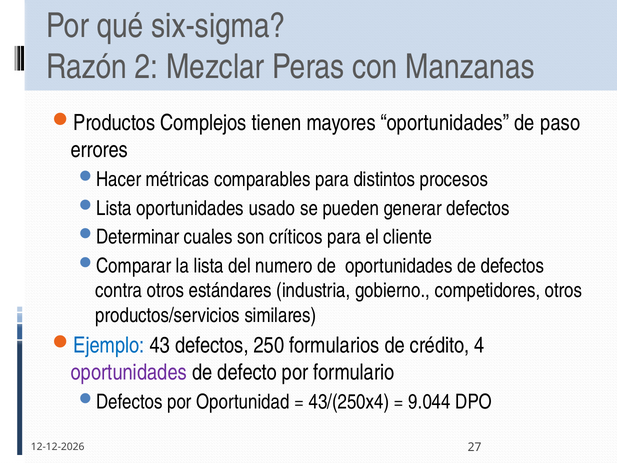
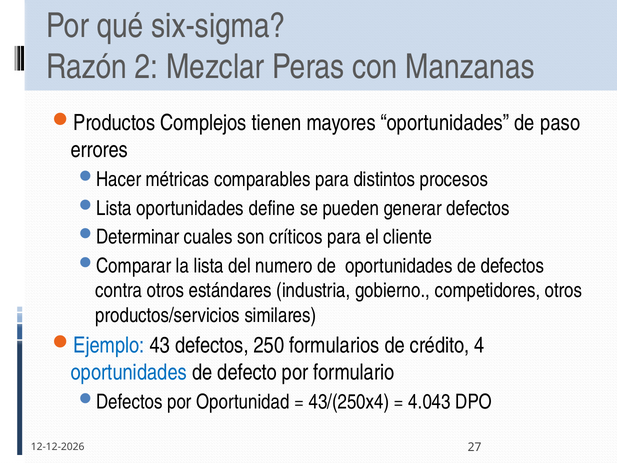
usado: usado -> define (272, 208)
oportunidades colour: purple -> blue (129, 372)
9.044: 9.044 -> 4.043 (430, 402)
